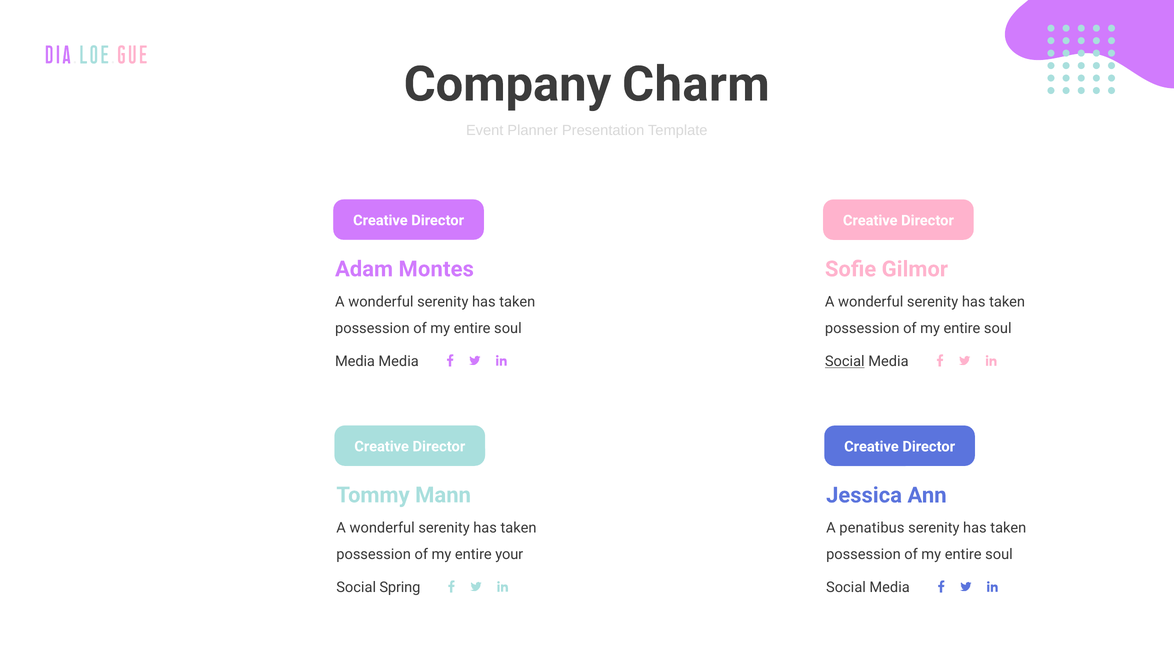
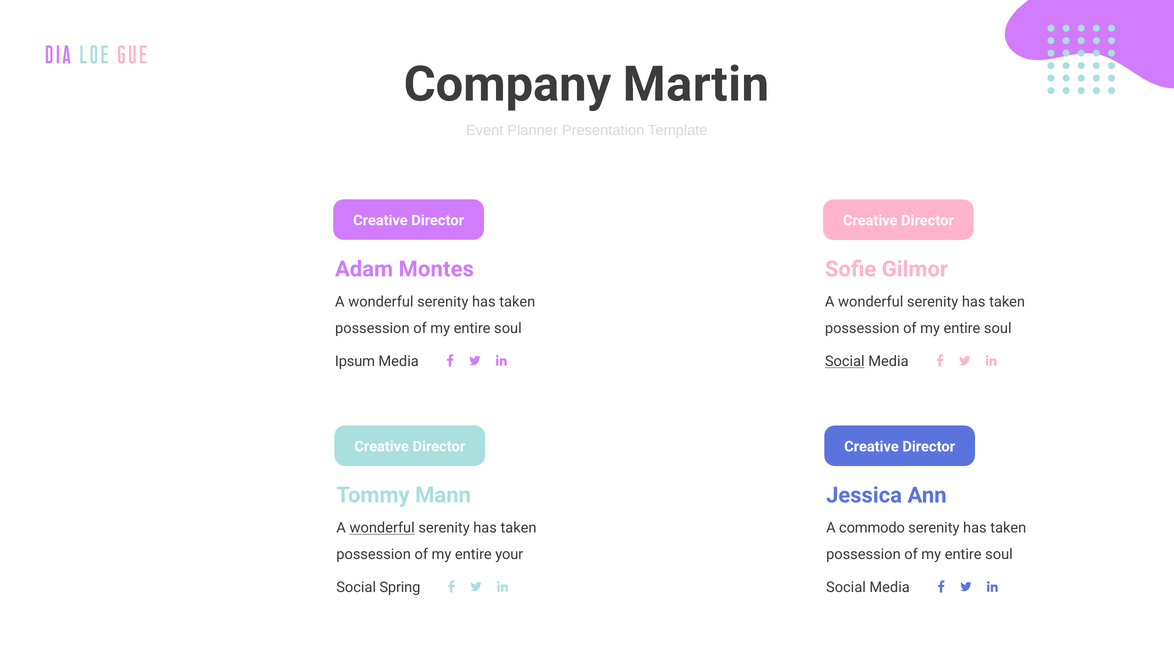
Charm: Charm -> Martin (696, 85)
Media: Media -> Ipsum (355, 362)
wonderful underline: none -> present (382, 528)
penatibus: penatibus -> commodo (872, 528)
